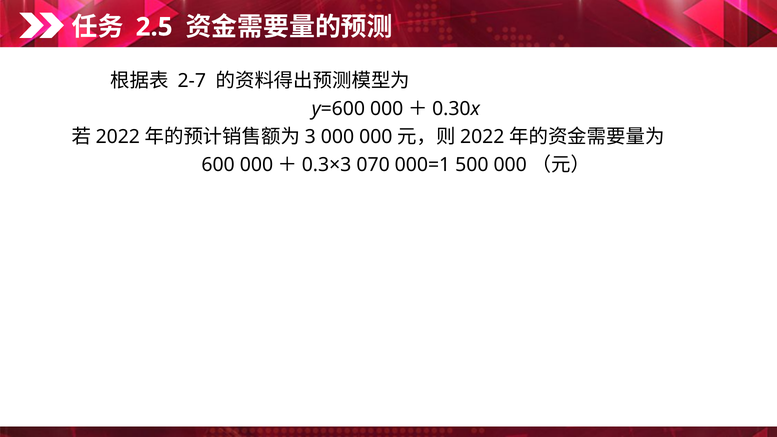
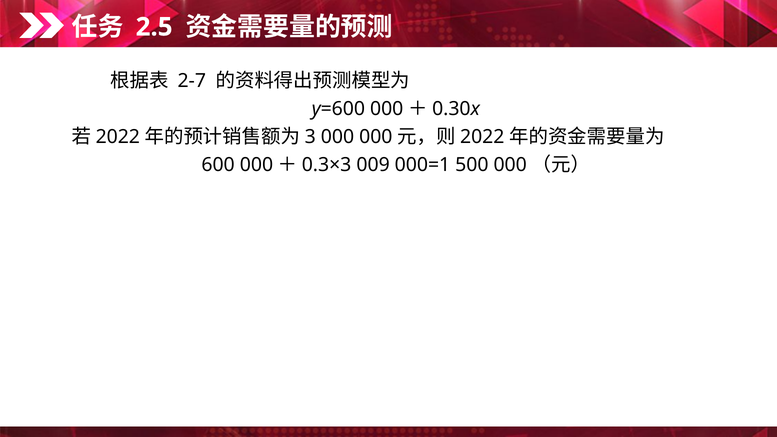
070: 070 -> 009 (373, 165)
